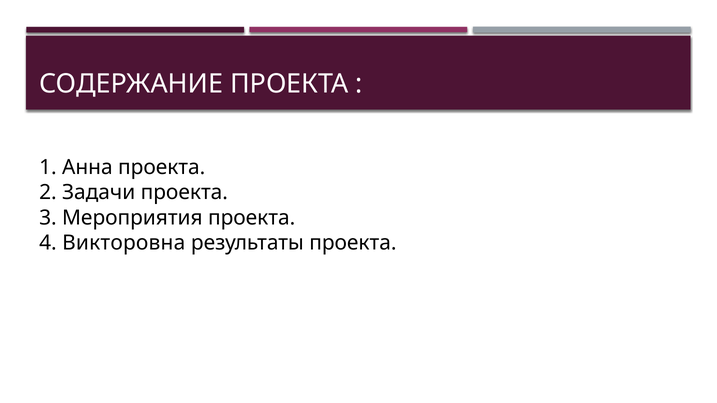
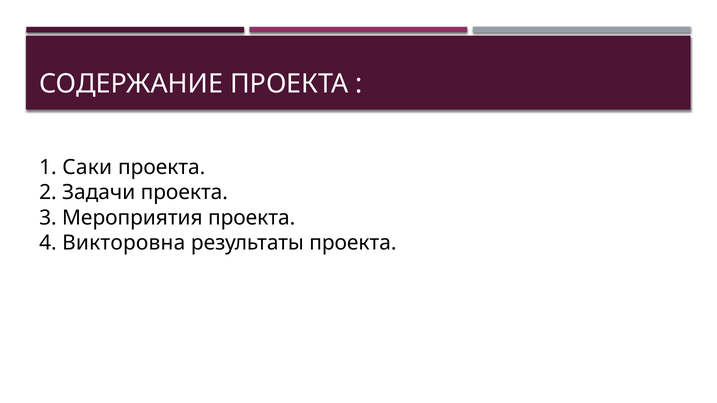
Анна: Анна -> Саки (87, 168)
